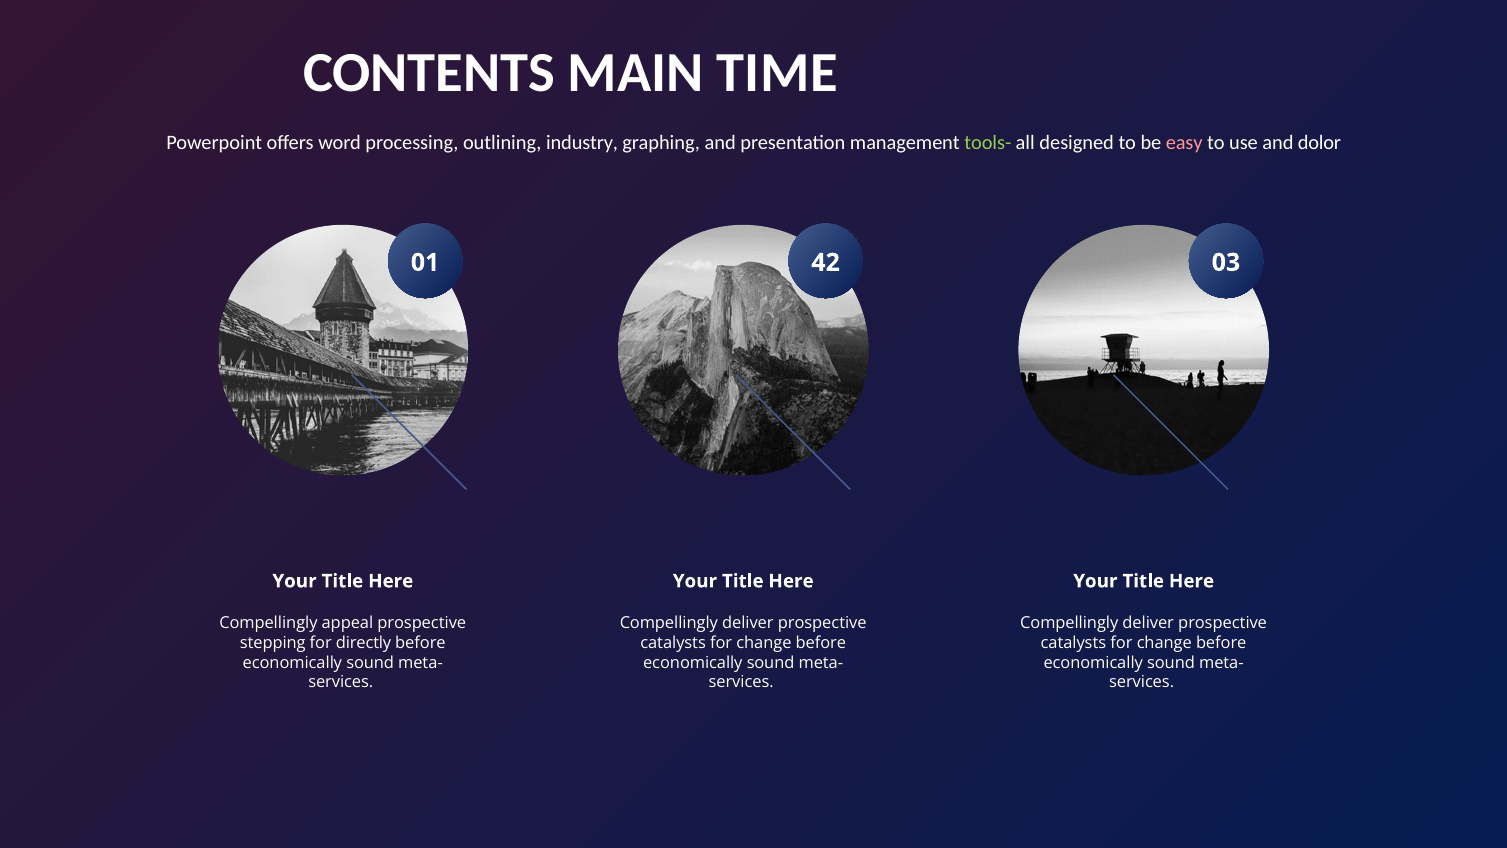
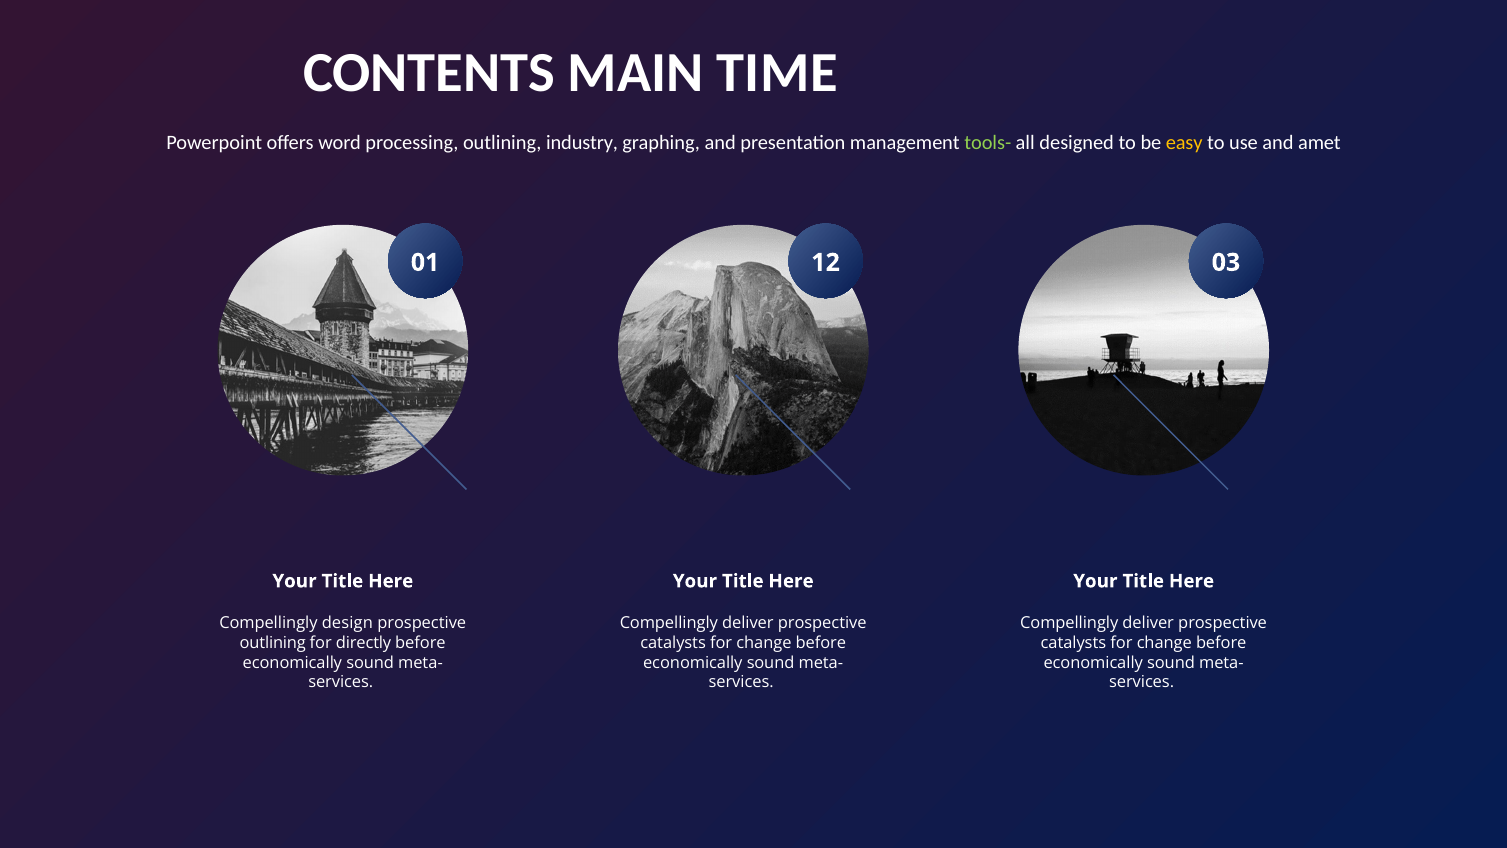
easy colour: pink -> yellow (1184, 143)
dolor: dolor -> amet (1319, 143)
42: 42 -> 12 (826, 262)
appeal: appeal -> design (347, 623)
stepping: stepping -> outlining (273, 643)
